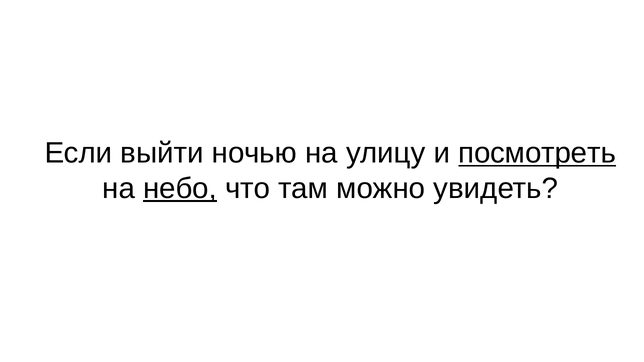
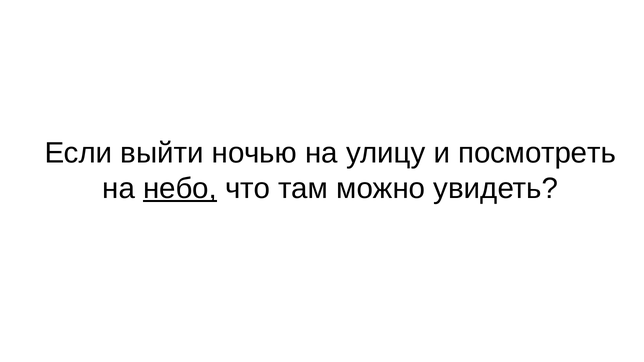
посмотреть underline: present -> none (537, 153)
